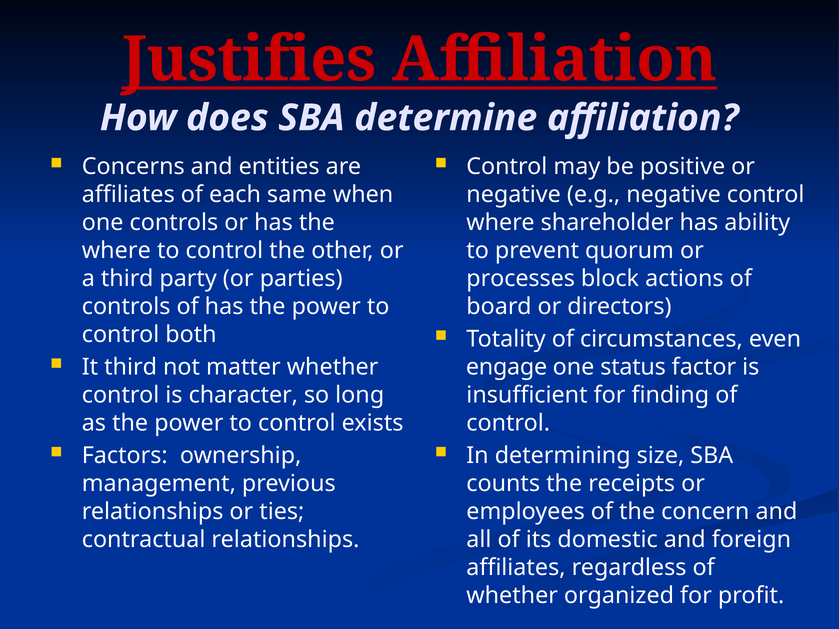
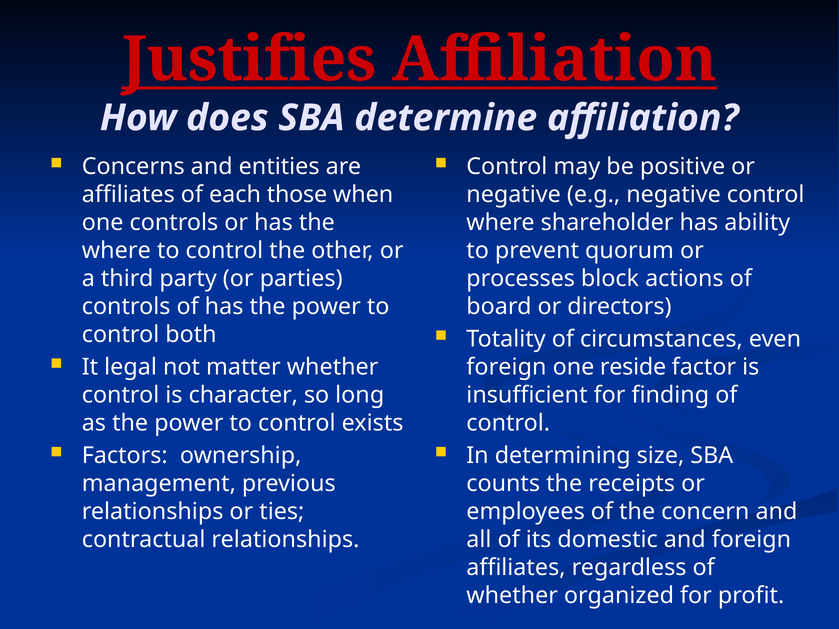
same: same -> those (297, 195)
It third: third -> legal (131, 367)
engage: engage -> foreign (506, 367)
status: status -> reside (633, 367)
